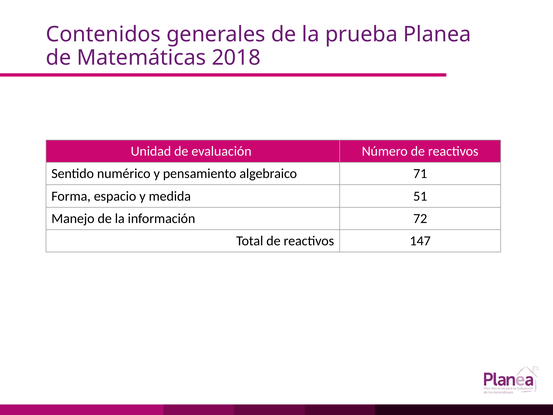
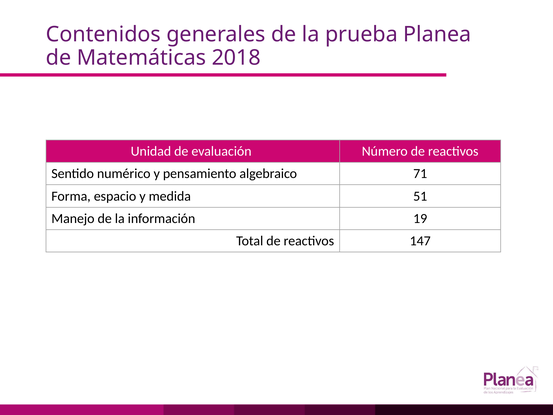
72: 72 -> 19 (420, 218)
